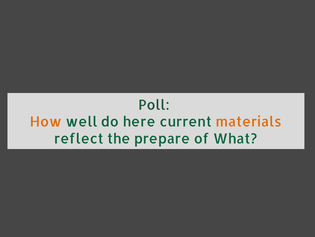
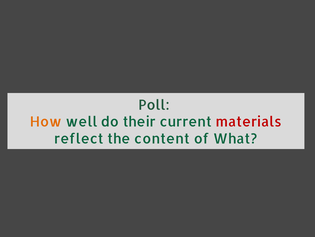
here: here -> their (139, 122)
materials colour: orange -> red (249, 122)
prepare: prepare -> content (162, 138)
